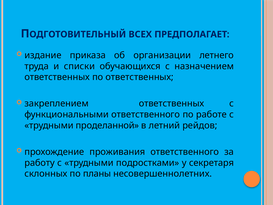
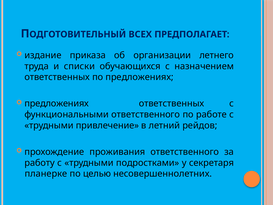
по ответственных: ответственных -> предложениях (140, 77)
закреплением: закреплением -> предложениях (57, 103)
проделанной: проделанной -> привлечение (107, 125)
склонных: склонных -> планерке (46, 174)
планы: планы -> целью (97, 174)
